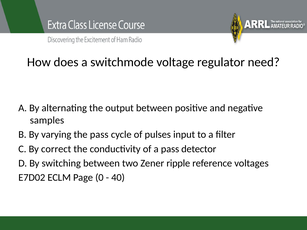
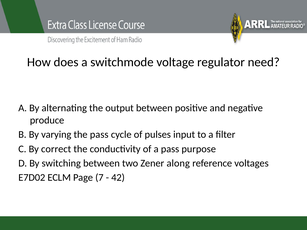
samples: samples -> produce (47, 120)
detector: detector -> purpose (199, 149)
ripple: ripple -> along (178, 163)
0: 0 -> 7 (99, 178)
40: 40 -> 42 (118, 178)
